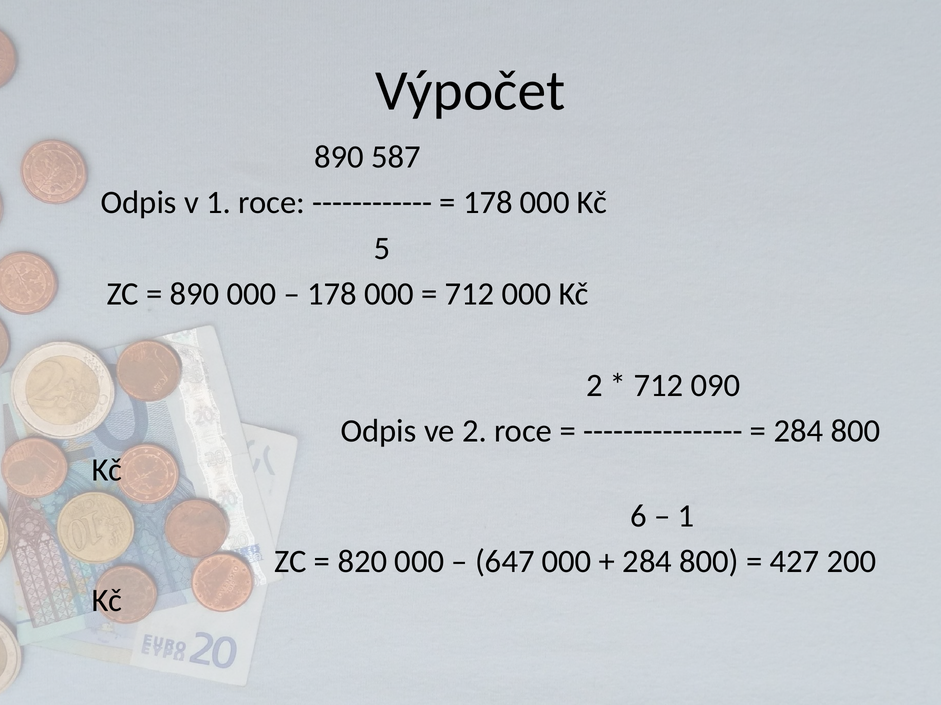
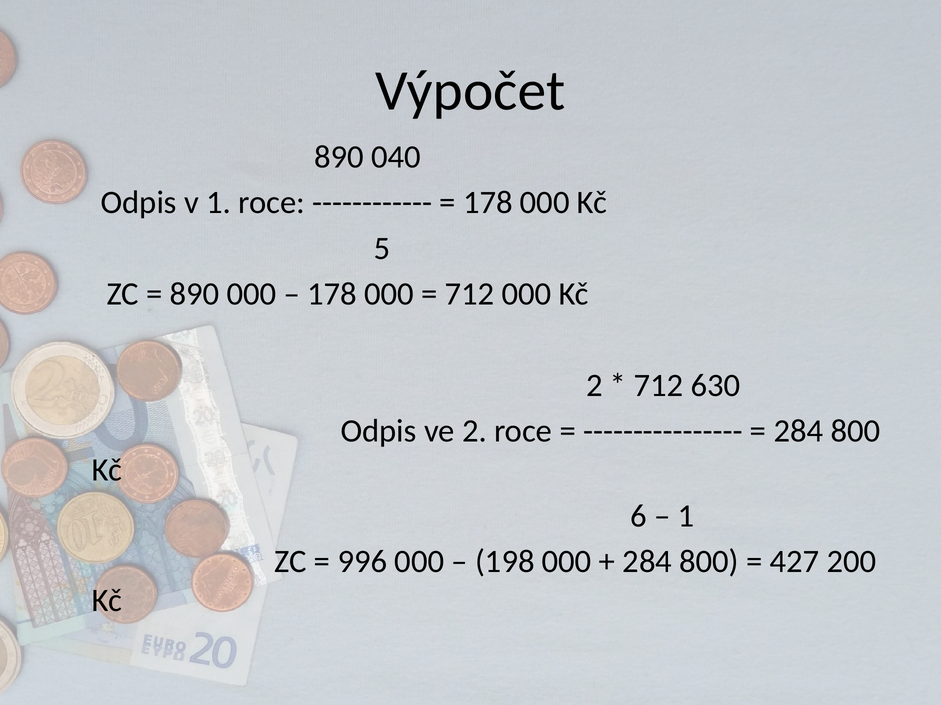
587: 587 -> 040 (396, 157)
090: 090 -> 630 (715, 386)
820: 820 -> 996 (362, 562)
647: 647 -> 198 (505, 562)
